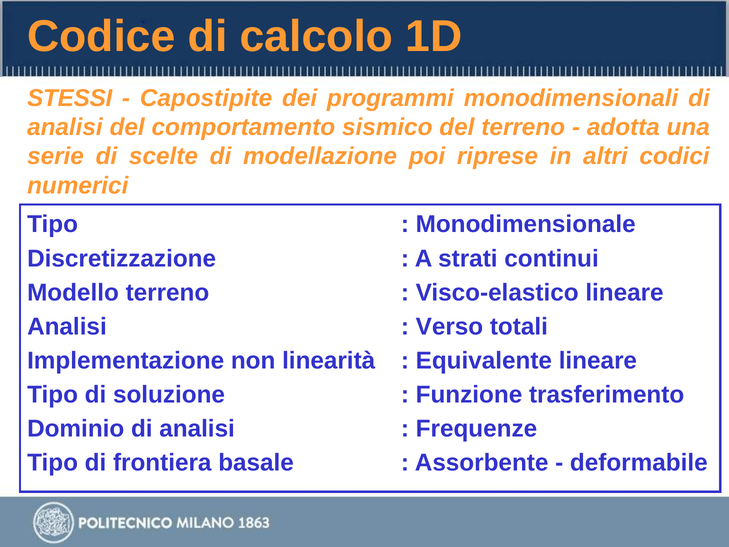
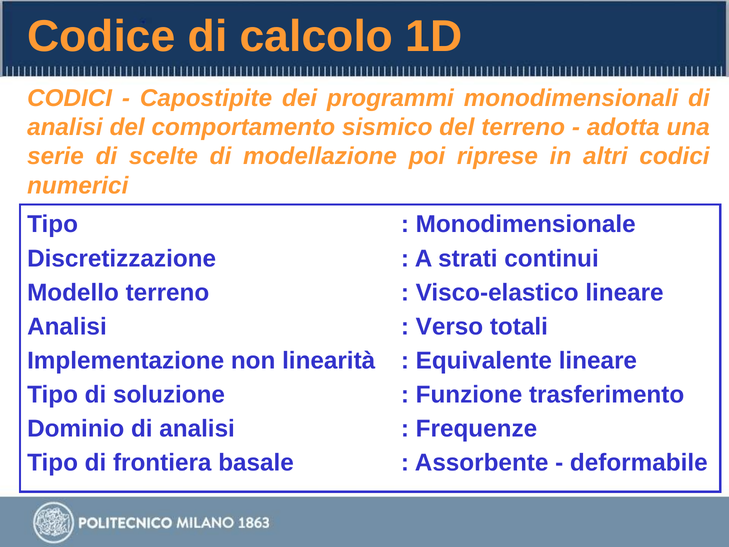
STESSI: STESSI -> CODICI (70, 98)
